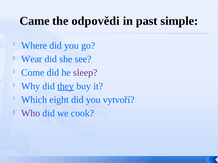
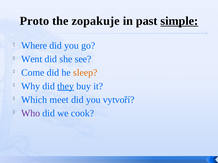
Came: Came -> Proto (34, 21)
odpovědi: odpovědi -> zopakuje (96, 21)
simple underline: none -> present (179, 21)
Wear: Wear -> Went (32, 59)
sleep colour: purple -> orange (85, 73)
eight: eight -> meet (59, 100)
